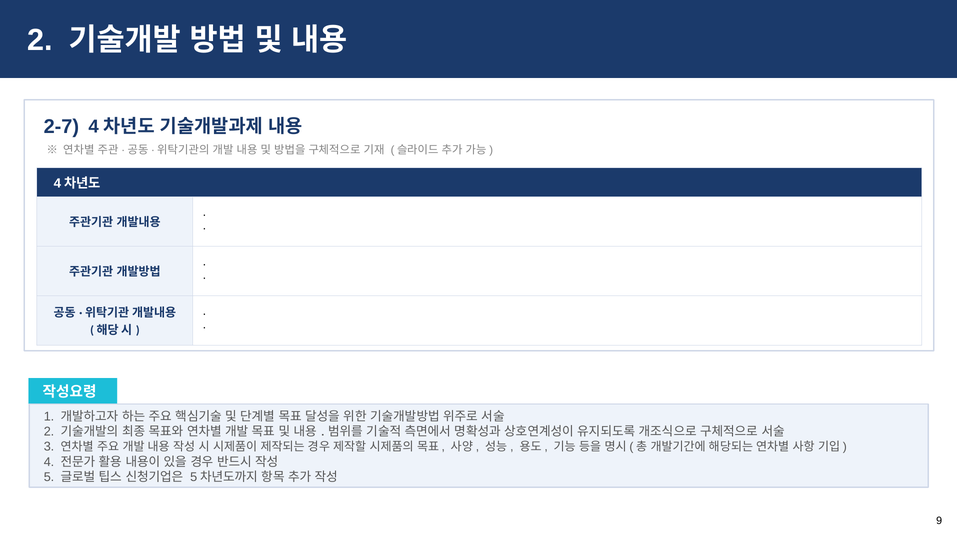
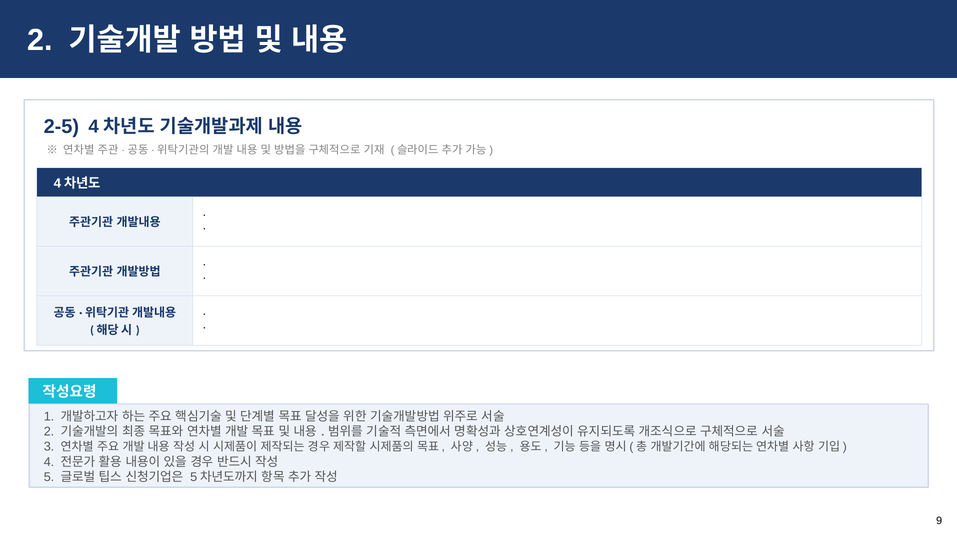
2-7: 2-7 -> 2-5 (61, 126)
